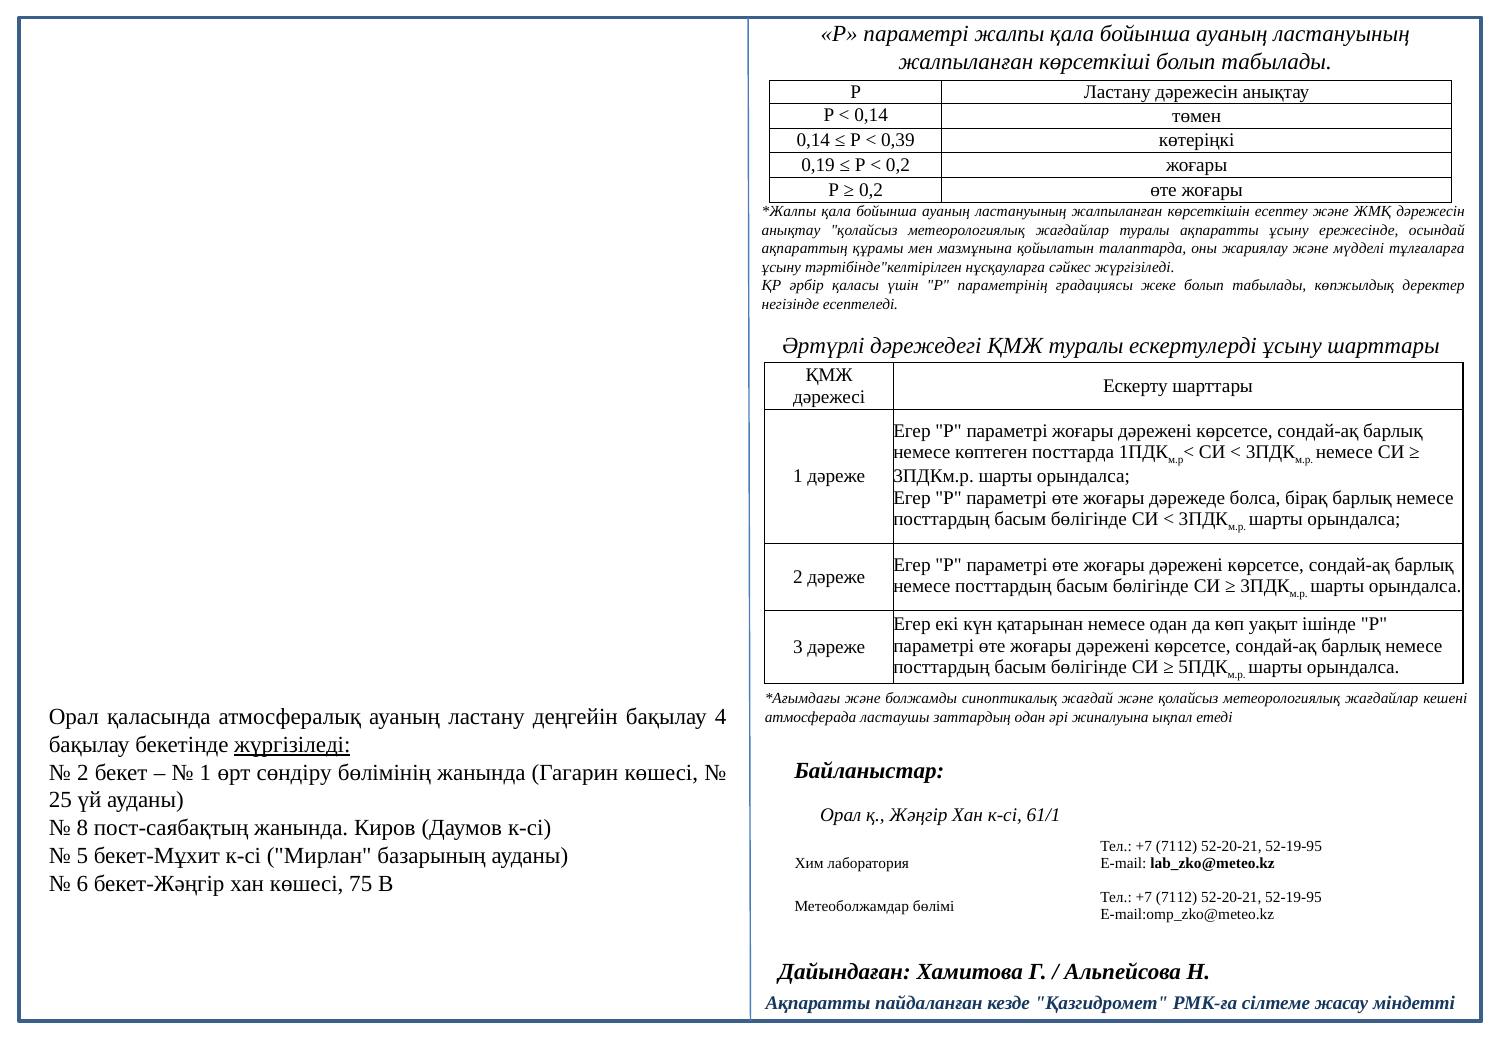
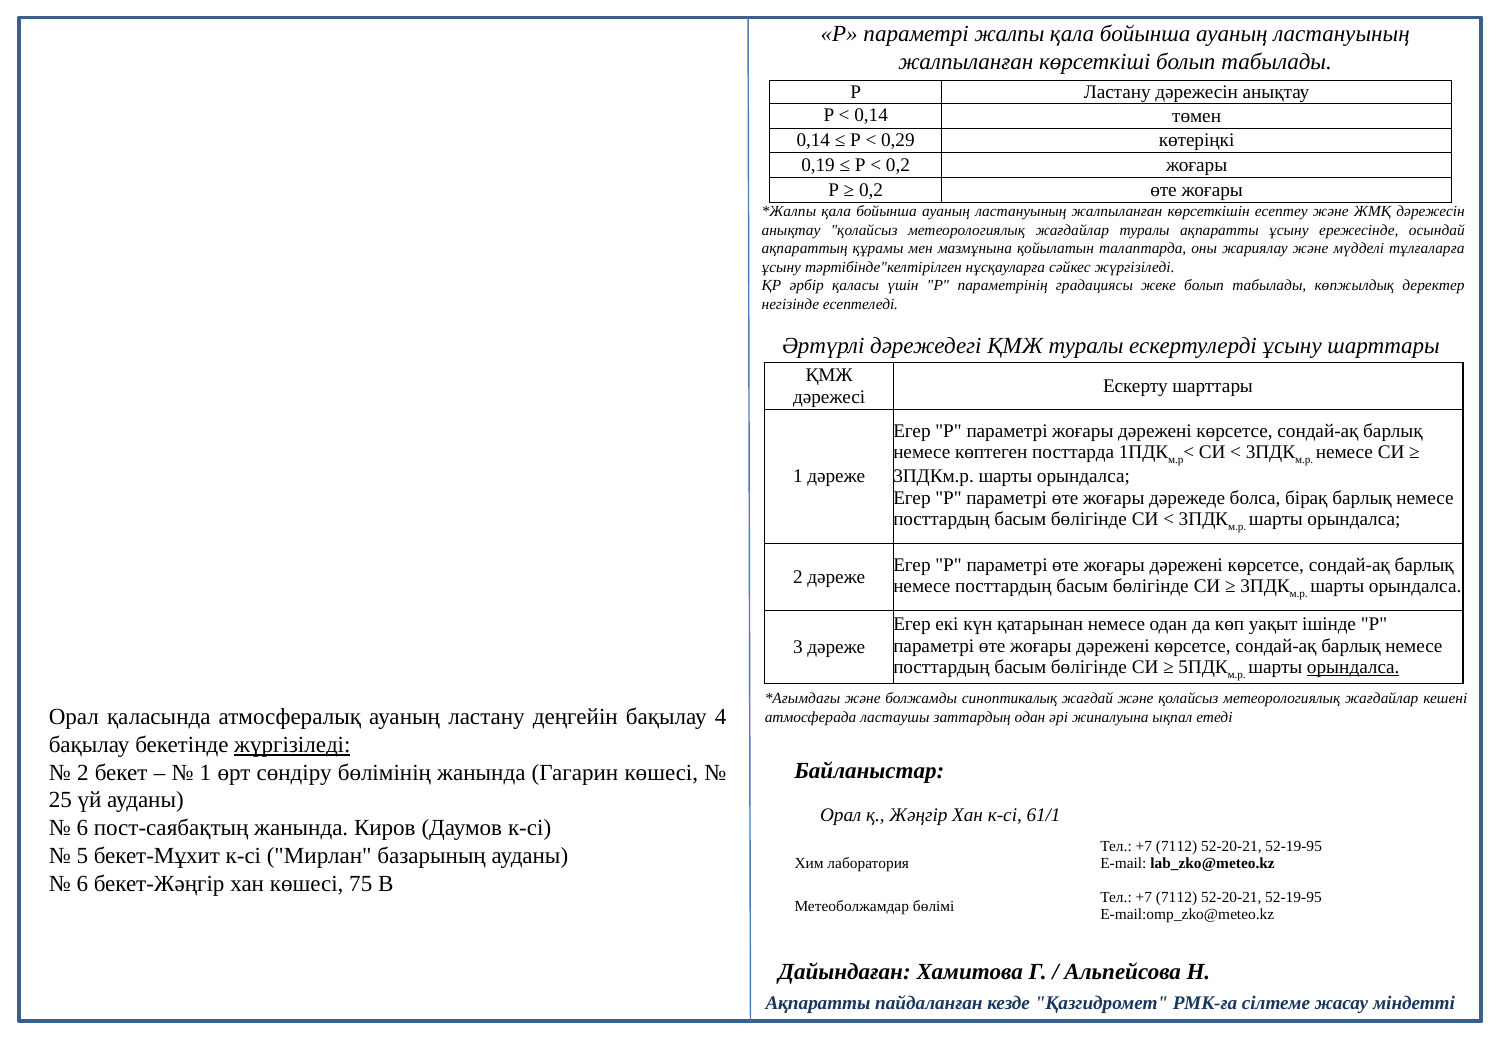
0,39: 0,39 -> 0,29 (898, 140)
орындалса underline: none -> present (1353, 667)
8: 8 -> 6 (82, 828)
